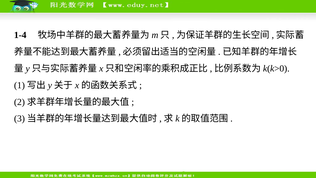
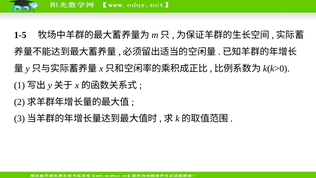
1-4: 1-4 -> 1-5 (20, 35)
